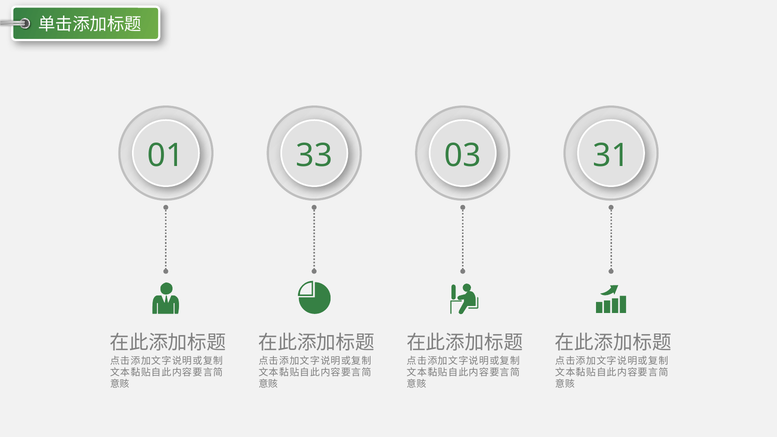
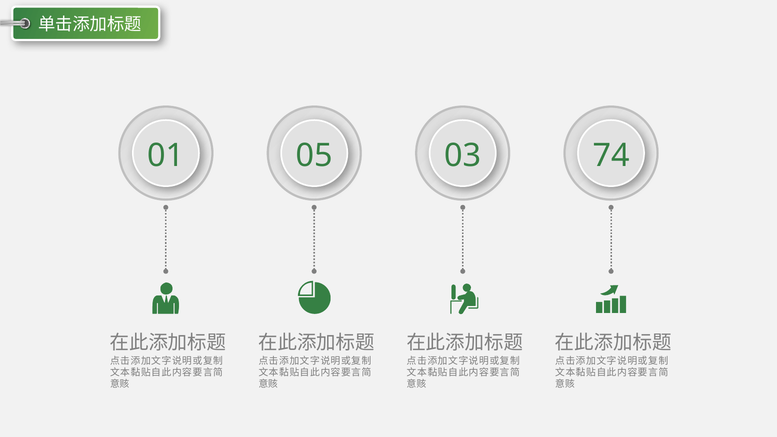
33: 33 -> 05 (314, 156)
31: 31 -> 74 (611, 156)
